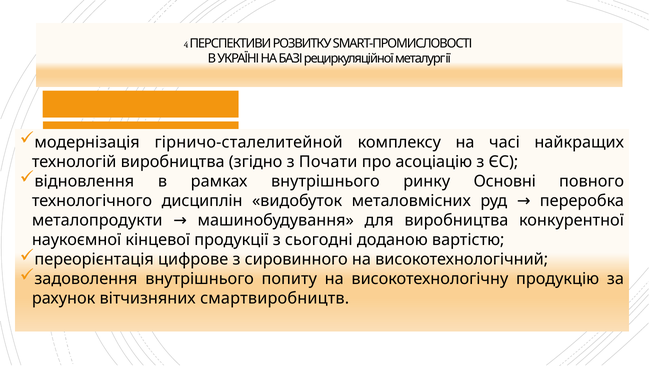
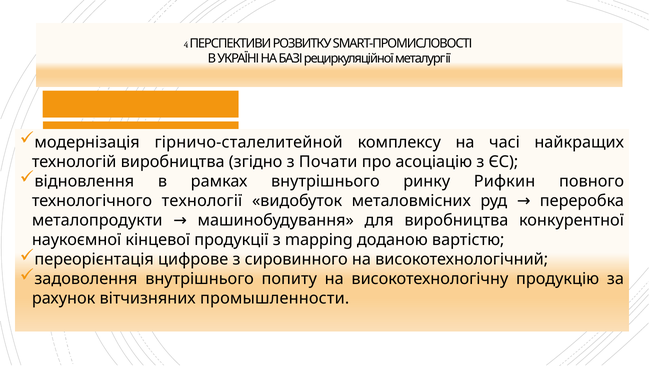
Основні: Основні -> Рифкин (505, 181)
дисциплін: дисциплін -> технології (202, 201)
сьогодні: сьогодні -> mapping (319, 240)
смартвиробництв: смартвиробництв -> промышленности (275, 298)
